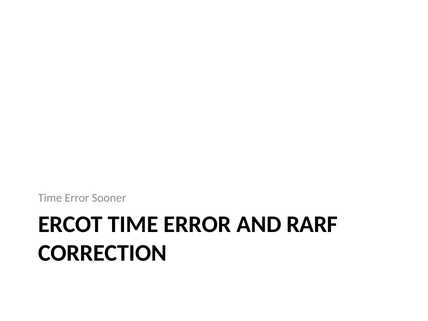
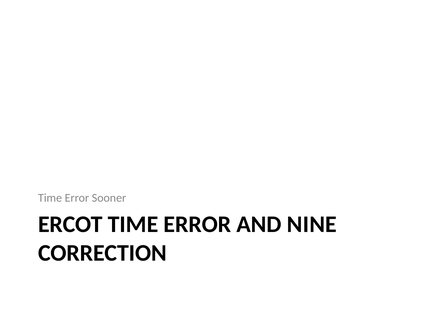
RARF: RARF -> NINE (312, 224)
